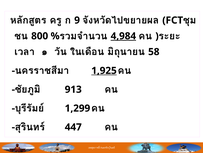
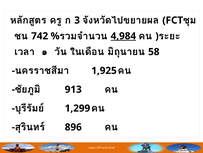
9: 9 -> 3 (77, 20)
800: 800 -> 742 (40, 36)
1,925 underline: present -> none (104, 70)
447: 447 -> 896 (73, 127)
